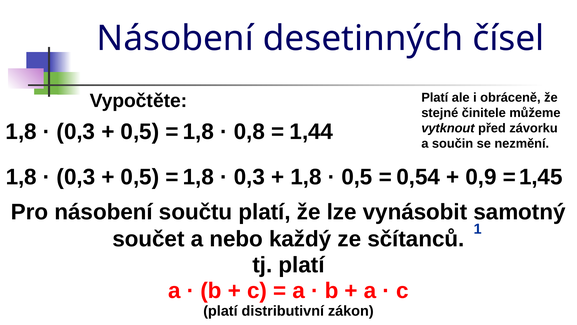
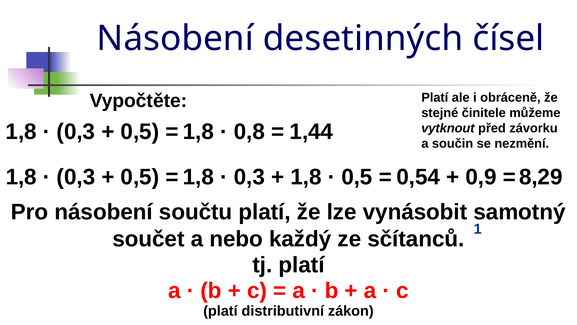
1,45: 1,45 -> 8,29 (541, 177)
